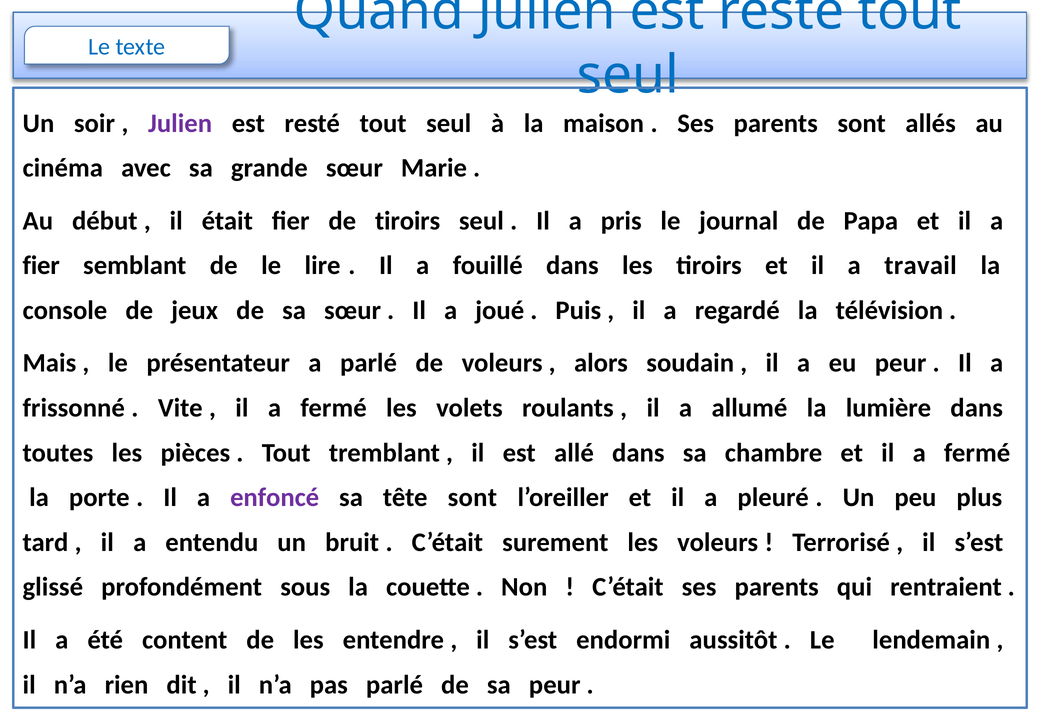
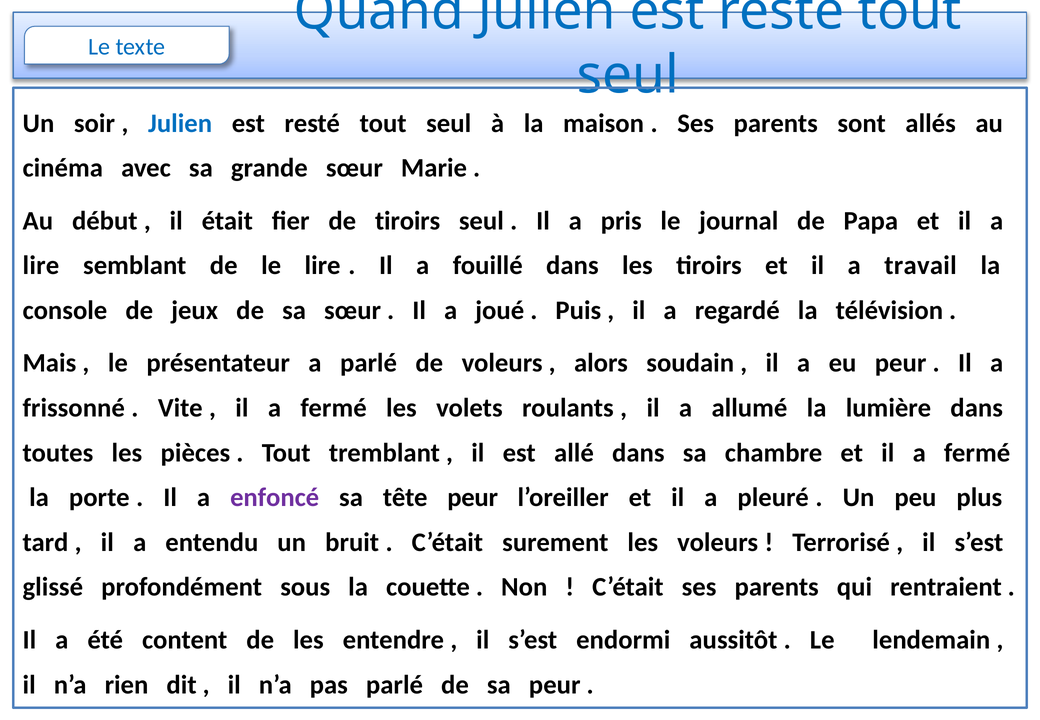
Julien colour: purple -> blue (180, 123)
fier: fier -> lire (41, 266)
tête sont: sont -> peur (473, 498)
